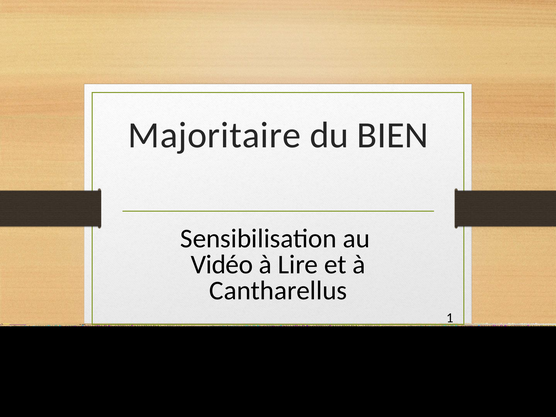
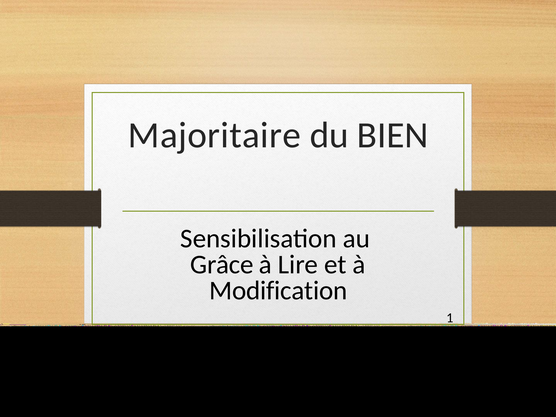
Vidéo: Vidéo -> Grâce (222, 265)
Cantharellus: Cantharellus -> Modification (278, 291)
